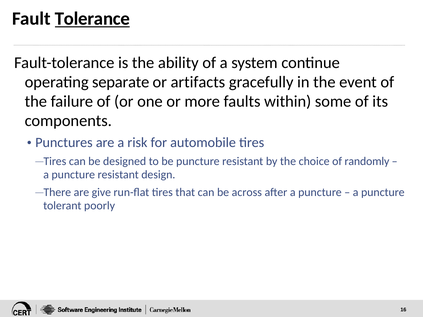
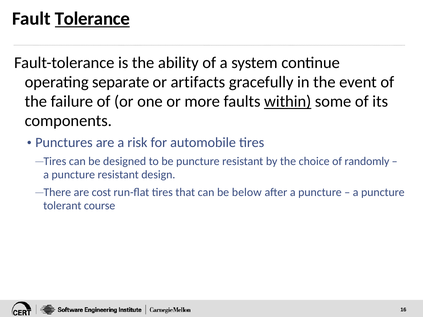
within underline: none -> present (288, 102)
give: give -> cost (101, 192)
across: across -> below (247, 192)
poorly: poorly -> course (100, 206)
